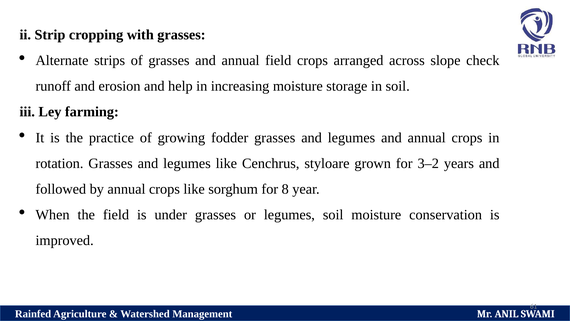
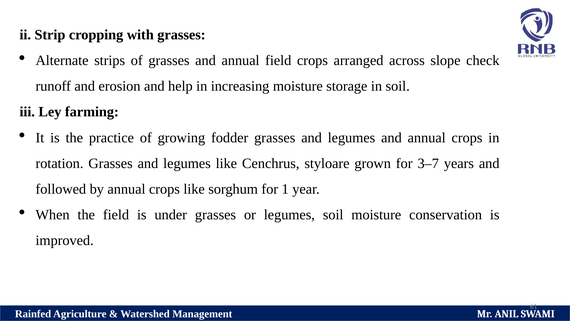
3–2: 3–2 -> 3–7 (428, 163)
8: 8 -> 1 (285, 189)
